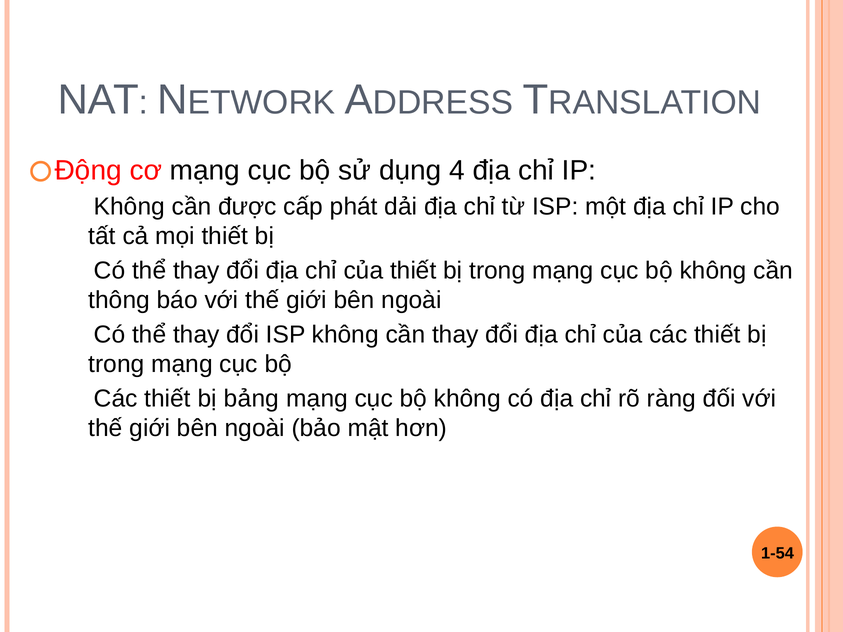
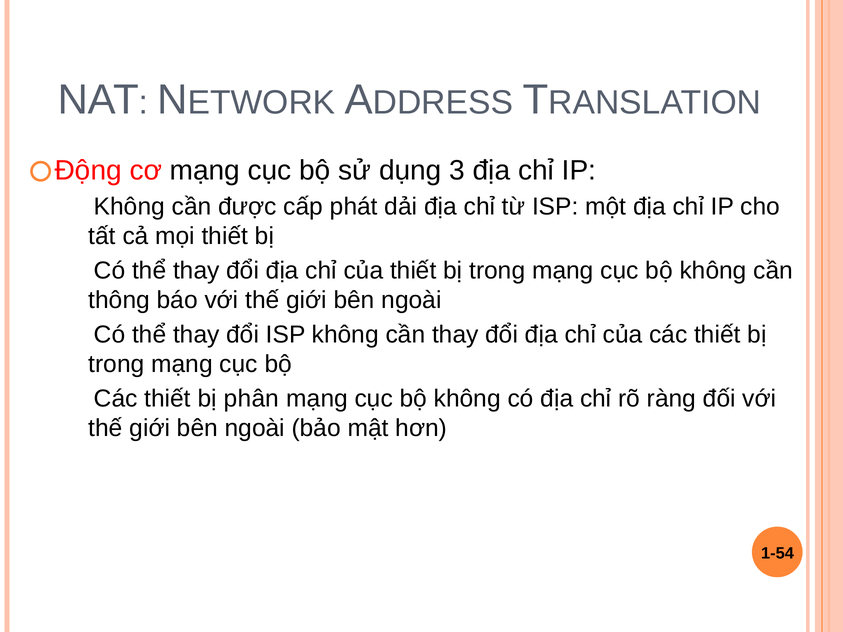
4: 4 -> 3 (457, 171)
bảng: bảng -> phân (251, 399)
